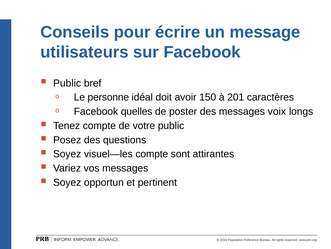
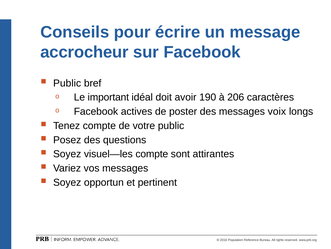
utilisateurs: utilisateurs -> accrocheur (85, 52)
personne: personne -> important (108, 97)
150: 150 -> 190 (208, 97)
201: 201 -> 206 (236, 97)
quelles: quelles -> actives (137, 111)
